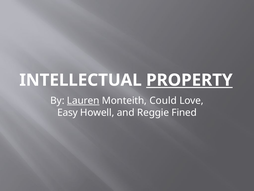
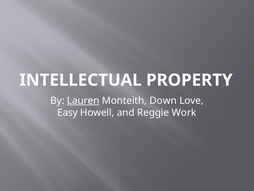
PROPERTY underline: present -> none (189, 80)
Could: Could -> Down (163, 100)
Fined: Fined -> Work (184, 112)
